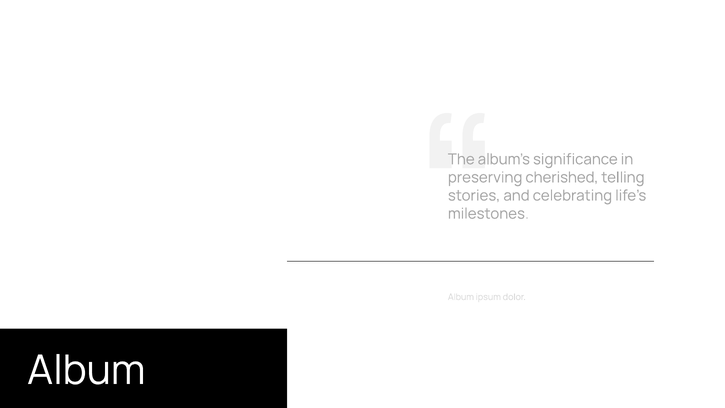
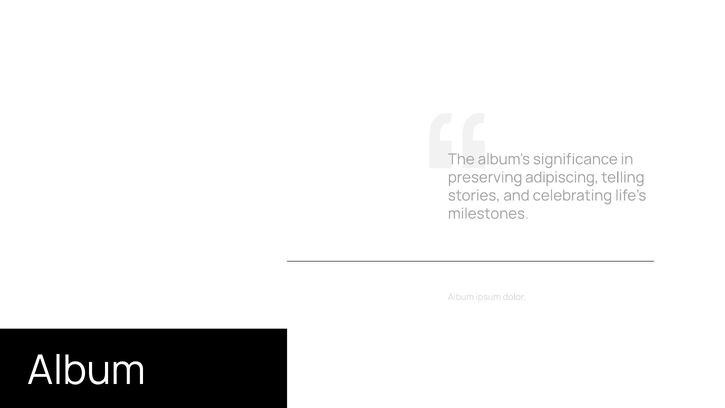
cherished: cherished -> adipiscing (562, 177)
